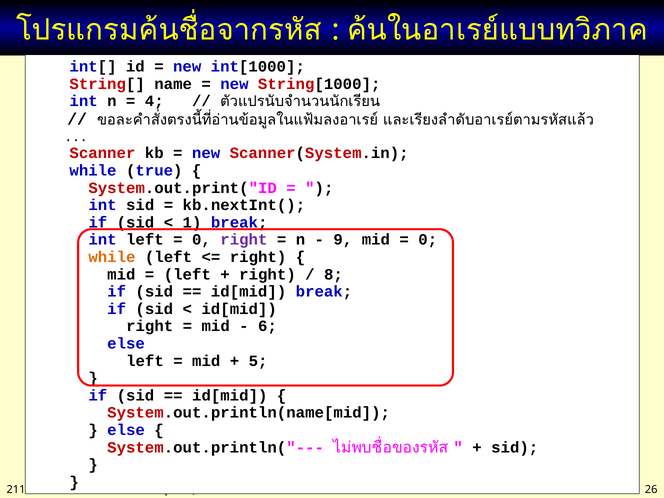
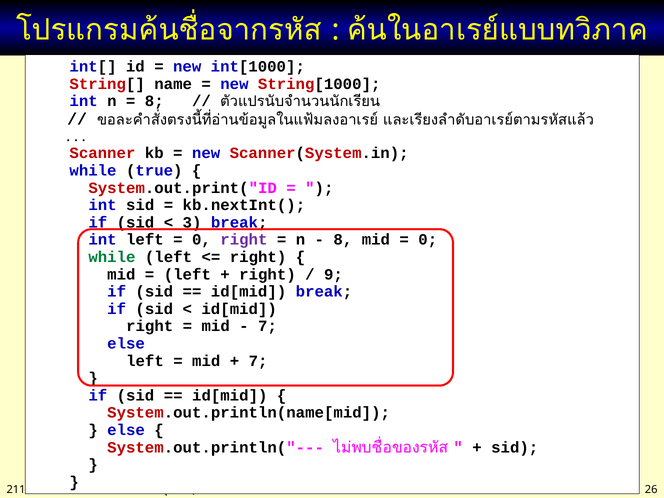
4: 4 -> 8 (154, 101)
1: 1 -> 3 (192, 222)
9: 9 -> 8 (343, 240)
while colour: orange -> green (112, 257)
8: 8 -> 9 (333, 274)
6: 6 -> 7 (268, 326)
5: 5 -> 7 (258, 361)
